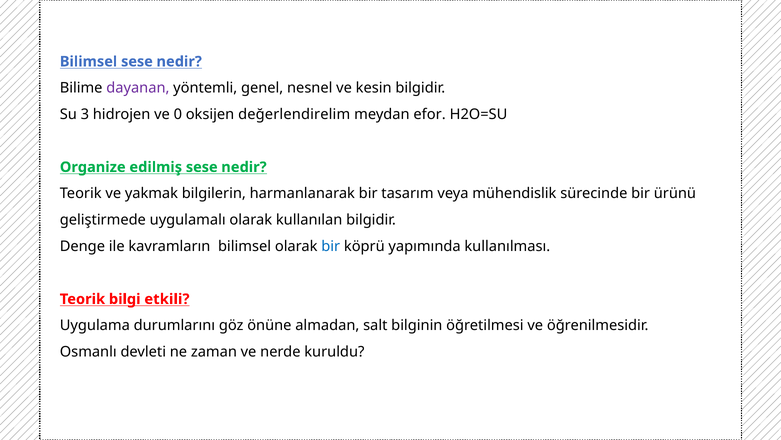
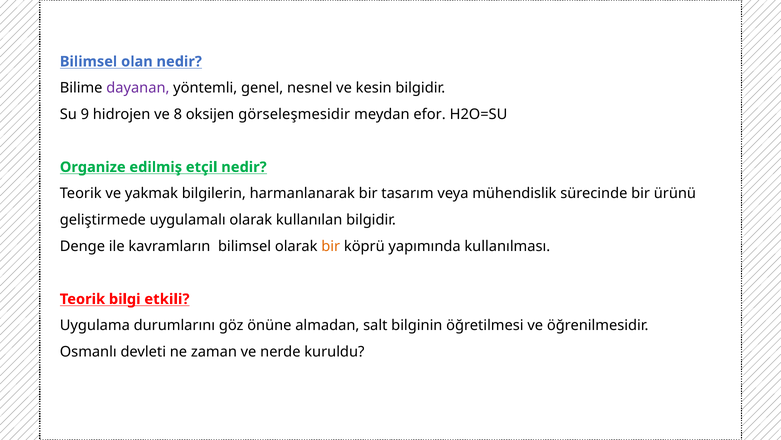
Bilimsel sese: sese -> olan (137, 61)
3: 3 -> 9 (85, 114)
0: 0 -> 8 (178, 114)
değerlendirelim: değerlendirelim -> görseleşmesidir (294, 114)
edilmiş sese: sese -> etçil (202, 167)
bir colour: blue -> orange (331, 246)
